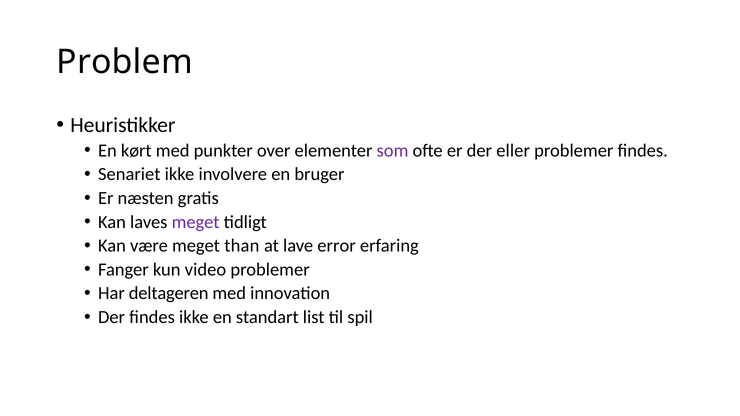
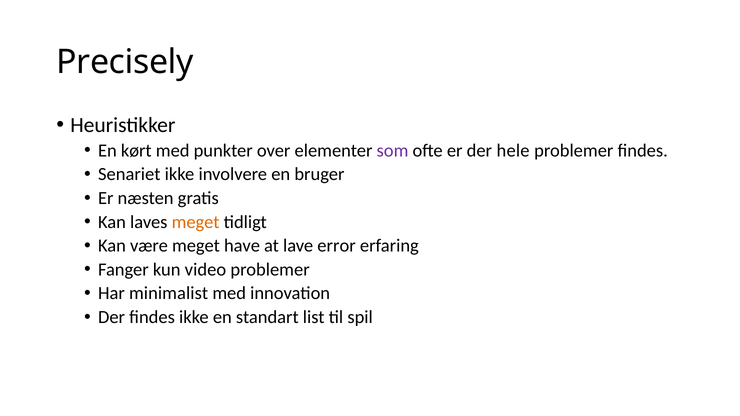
Problem: Problem -> Precisely (125, 62)
eller: eller -> hele (513, 151)
meget colour: purple -> orange (196, 222)
than: than -> have (242, 246)
deltageren: deltageren -> minimalist (169, 294)
